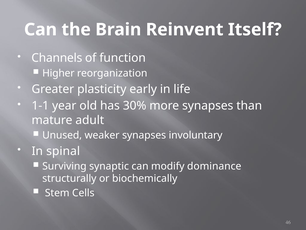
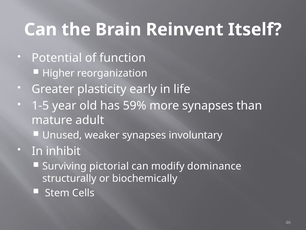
Channels: Channels -> Potential (57, 58)
1-1: 1-1 -> 1-5 (40, 106)
30%: 30% -> 59% (135, 106)
spinal: spinal -> inhibit (63, 151)
synaptic: synaptic -> pictorial (109, 166)
